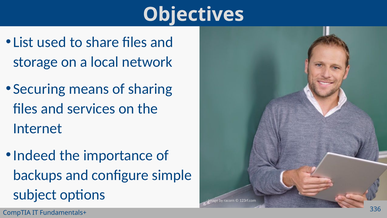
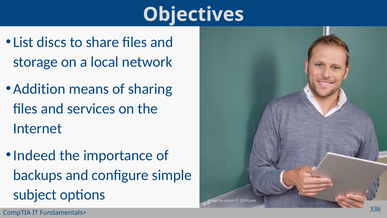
used: used -> discs (52, 42)
Securing: Securing -> Addition (39, 89)
